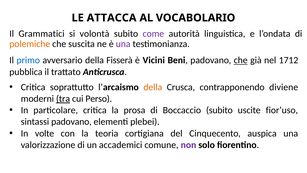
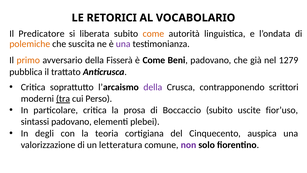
ATTACCA: ATTACCA -> RETORICI (112, 18)
Grammatici: Grammatici -> Predicatore (42, 34)
volontà: volontà -> liberata (95, 34)
come colour: purple -> orange (153, 34)
primo colour: blue -> orange (28, 60)
è Vicini: Vicini -> Come (154, 60)
che underline: present -> none (241, 60)
1712: 1712 -> 1279 (289, 60)
della colour: orange -> purple (153, 87)
diviene: diviene -> scrittori (284, 87)
volte: volte -> degli (44, 133)
accademici: accademici -> letteratura (121, 145)
